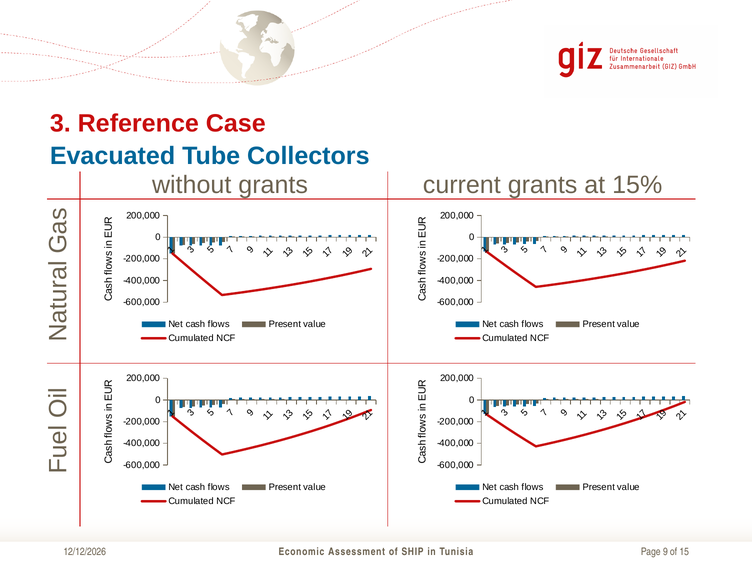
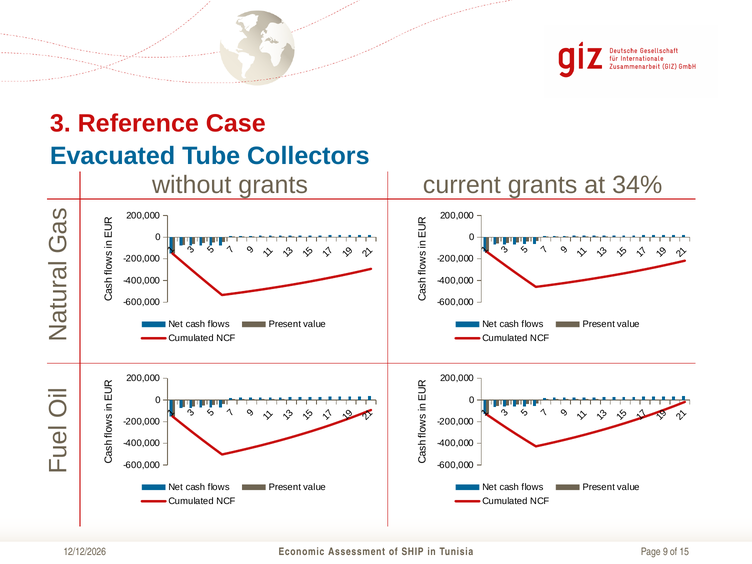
15%: 15% -> 34% (637, 185)
